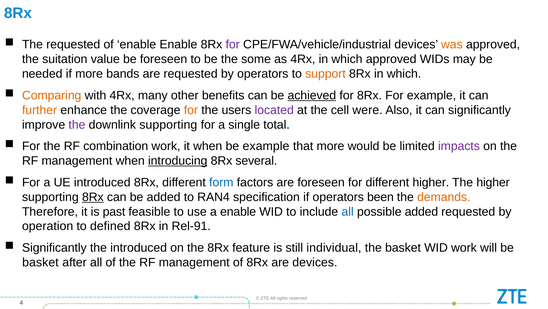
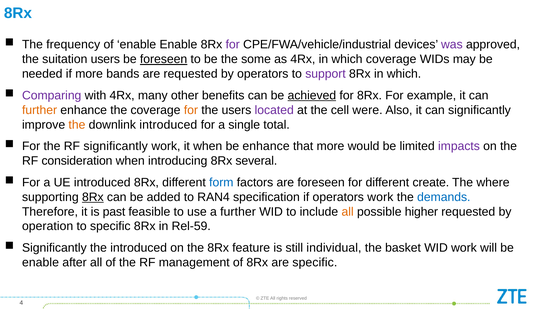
The requested: requested -> frequency (73, 45)
was colour: orange -> purple (452, 45)
suitation value: value -> users (105, 59)
foreseen underline: none -> present (164, 59)
which approved: approved -> coverage (391, 59)
support colour: orange -> purple (325, 74)
Comparing colour: orange -> purple (52, 95)
the colour: purple -> orange (77, 124)
downlink supporting: supporting -> introduced (168, 124)
RF combination: combination -> significantly (116, 146)
be example: example -> enhance (266, 146)
management: management -> consideration (77, 160)
introducing underline: present -> none (178, 160)
different higher: higher -> create (431, 182)
The higher: higher -> where (493, 182)
operators been: been -> work (380, 197)
demands colour: orange -> blue (444, 197)
a enable: enable -> further (238, 211)
all colour: blue -> orange (348, 211)
possible added: added -> higher (421, 211)
to defined: defined -> specific (110, 226)
Rel-91: Rel-91 -> Rel-59 (191, 226)
basket: basket -> enable (40, 262)
are devices: devices -> specific (315, 262)
